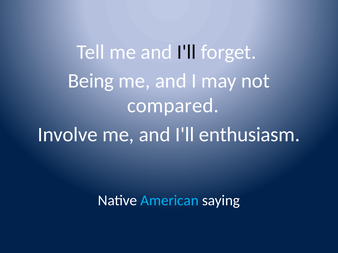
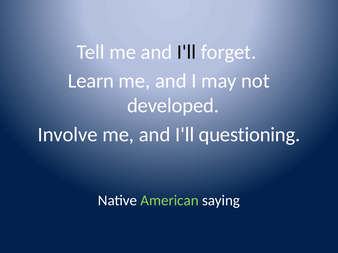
Being: Being -> Learn (91, 81)
compared: compared -> developed (173, 106)
enthusiasm: enthusiasm -> questioning (250, 135)
American colour: light blue -> light green (170, 201)
